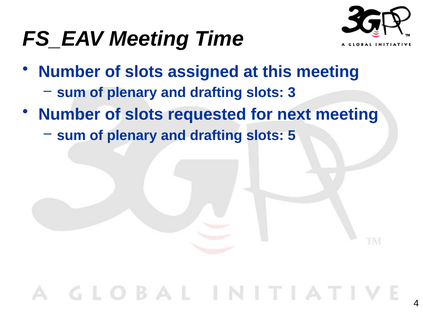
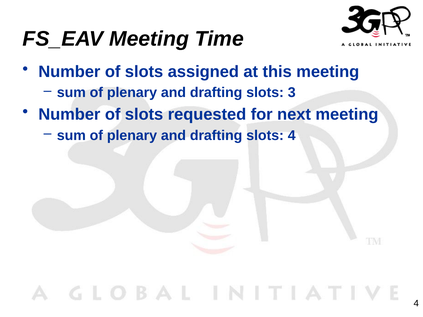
slots 5: 5 -> 4 (292, 136)
